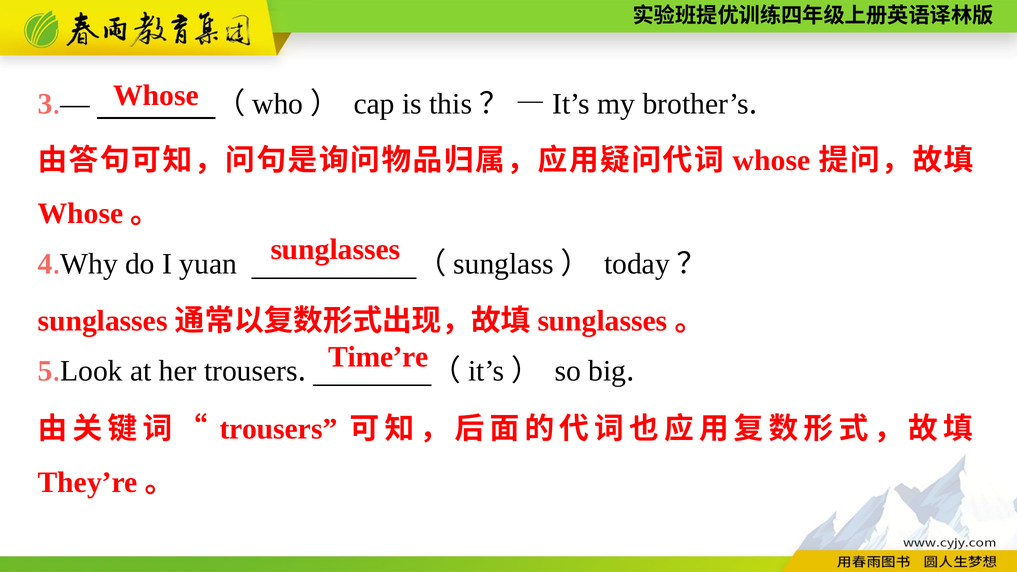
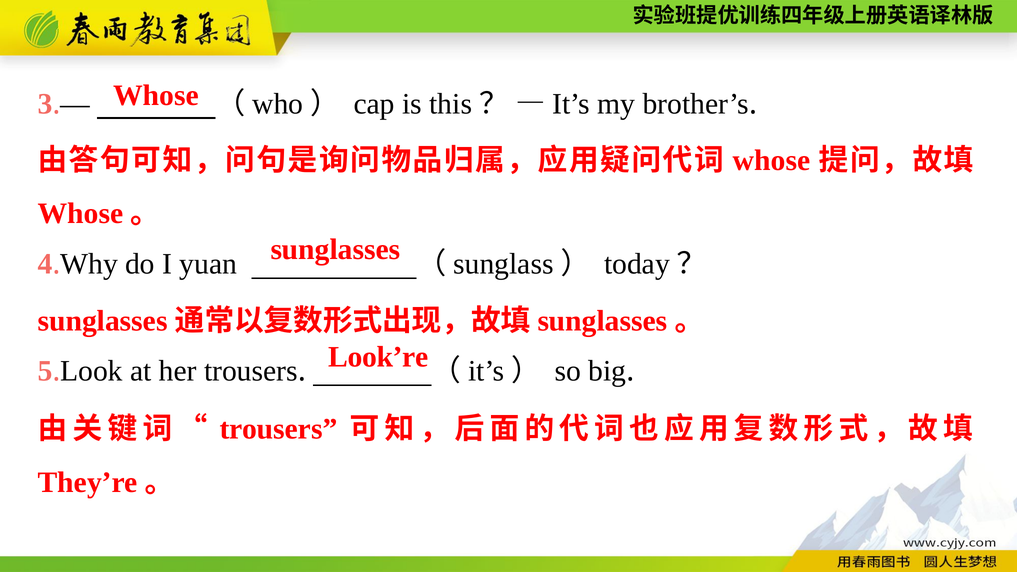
Time’re: Time’re -> Look’re (378, 357)
